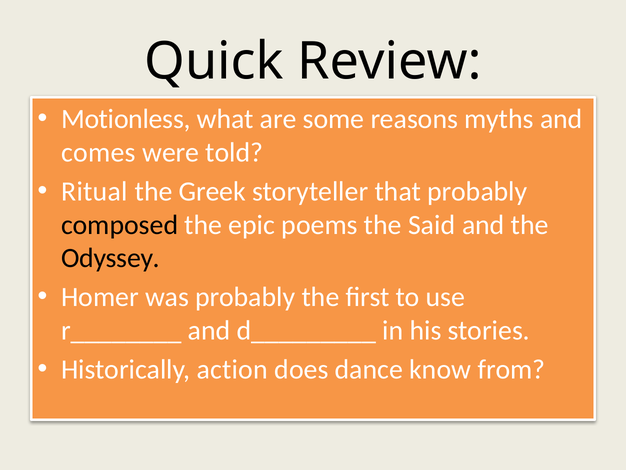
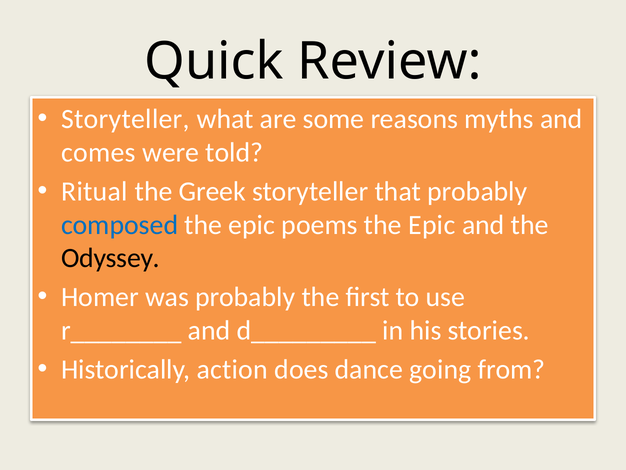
Motionless: Motionless -> Storyteller (126, 119)
composed colour: black -> blue (120, 225)
poems the Said: Said -> Epic (432, 225)
know: know -> going (440, 369)
